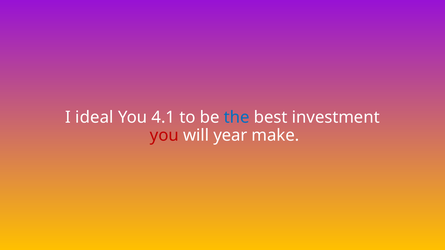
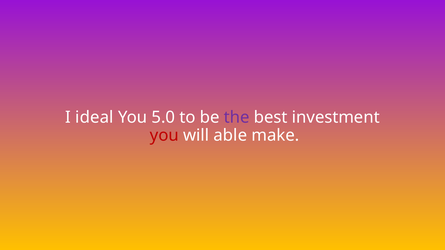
4.1: 4.1 -> 5.0 (163, 118)
the colour: blue -> purple (237, 118)
year: year -> able (230, 136)
